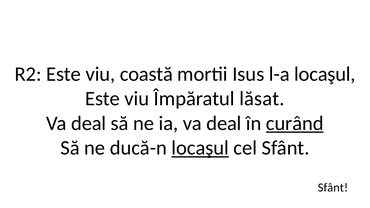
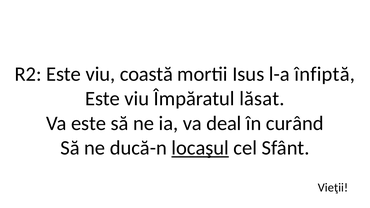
l-a locaşul: locaşul -> înfiptă (325, 74)
deal: deal -> este (89, 123)
curând underline: present -> none (295, 123)
Sfânt: Sfânt -> Vieţii (333, 188)
